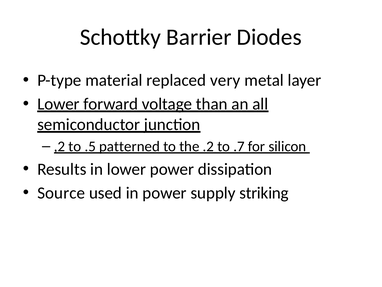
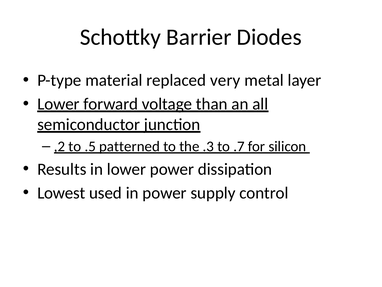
.2: .2 -> .3 (208, 146)
Source: Source -> Lowest (61, 193)
striking: striking -> control (264, 193)
